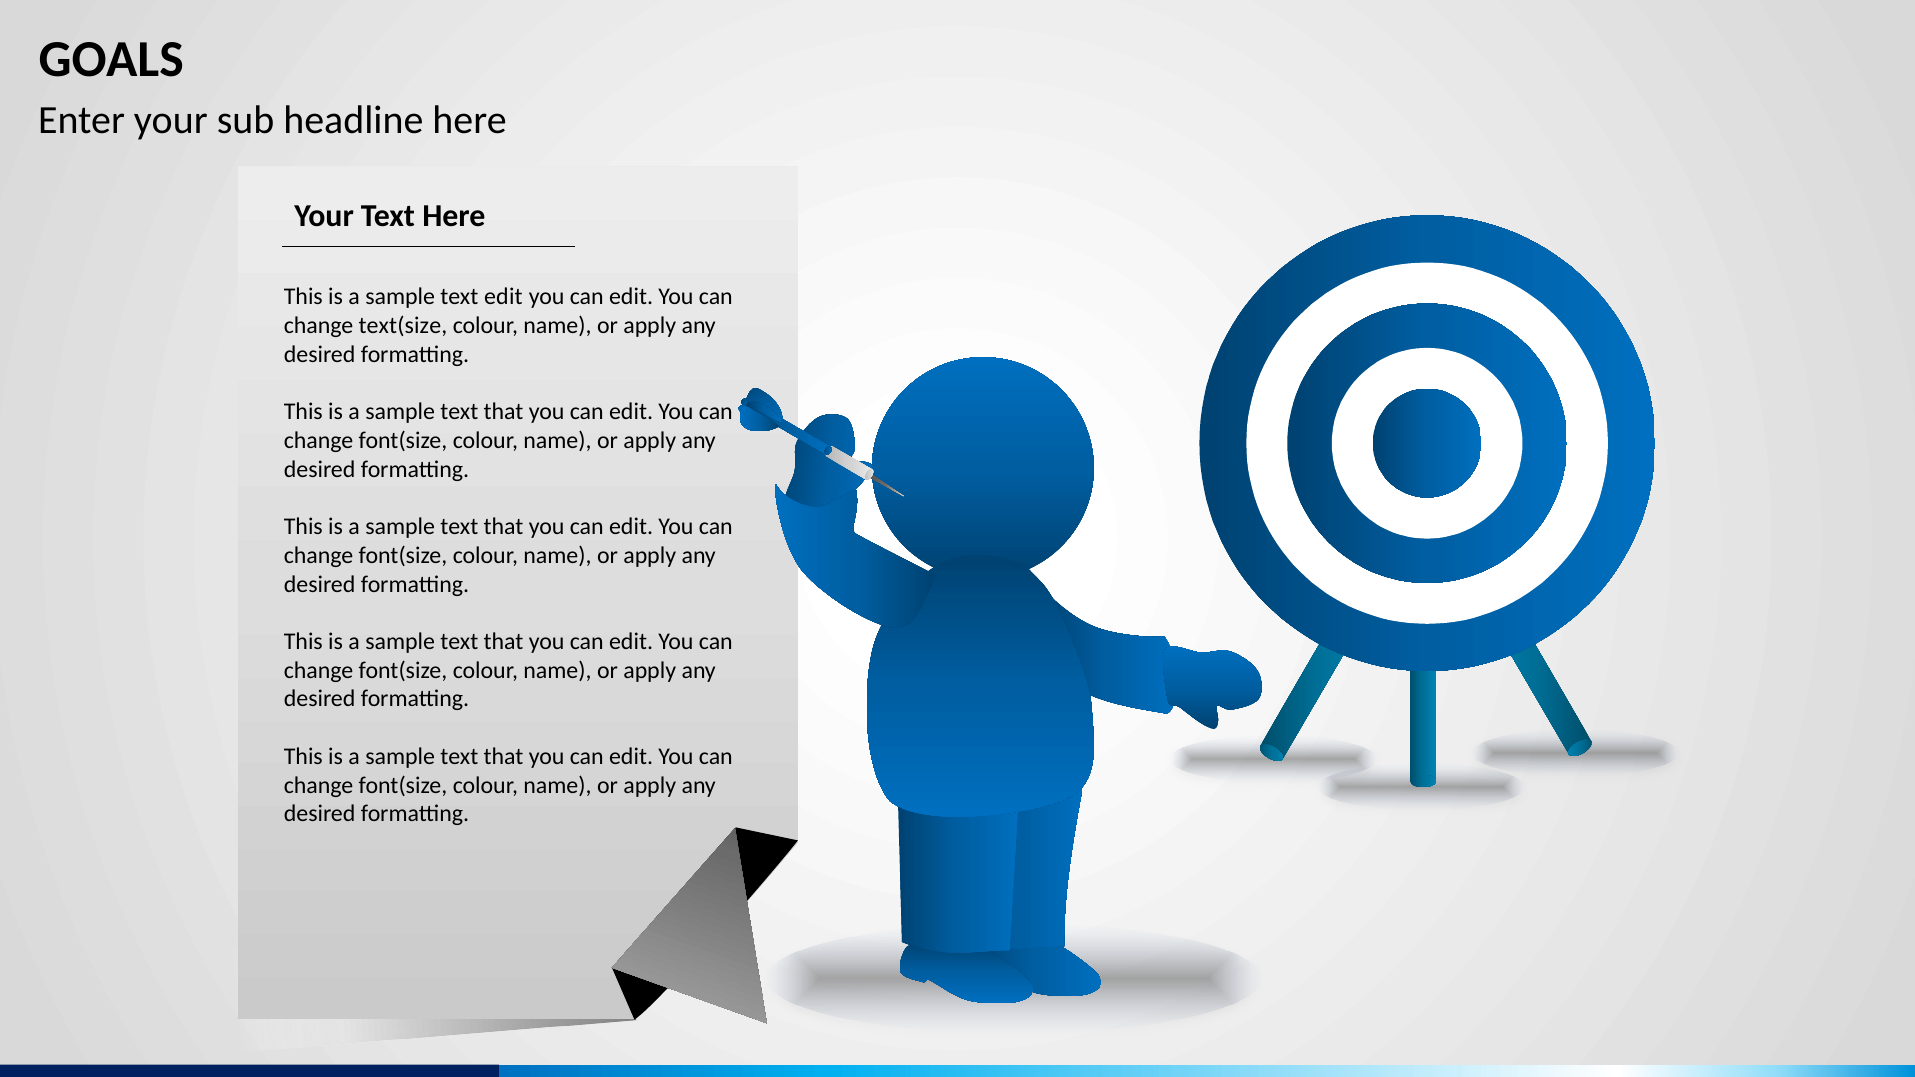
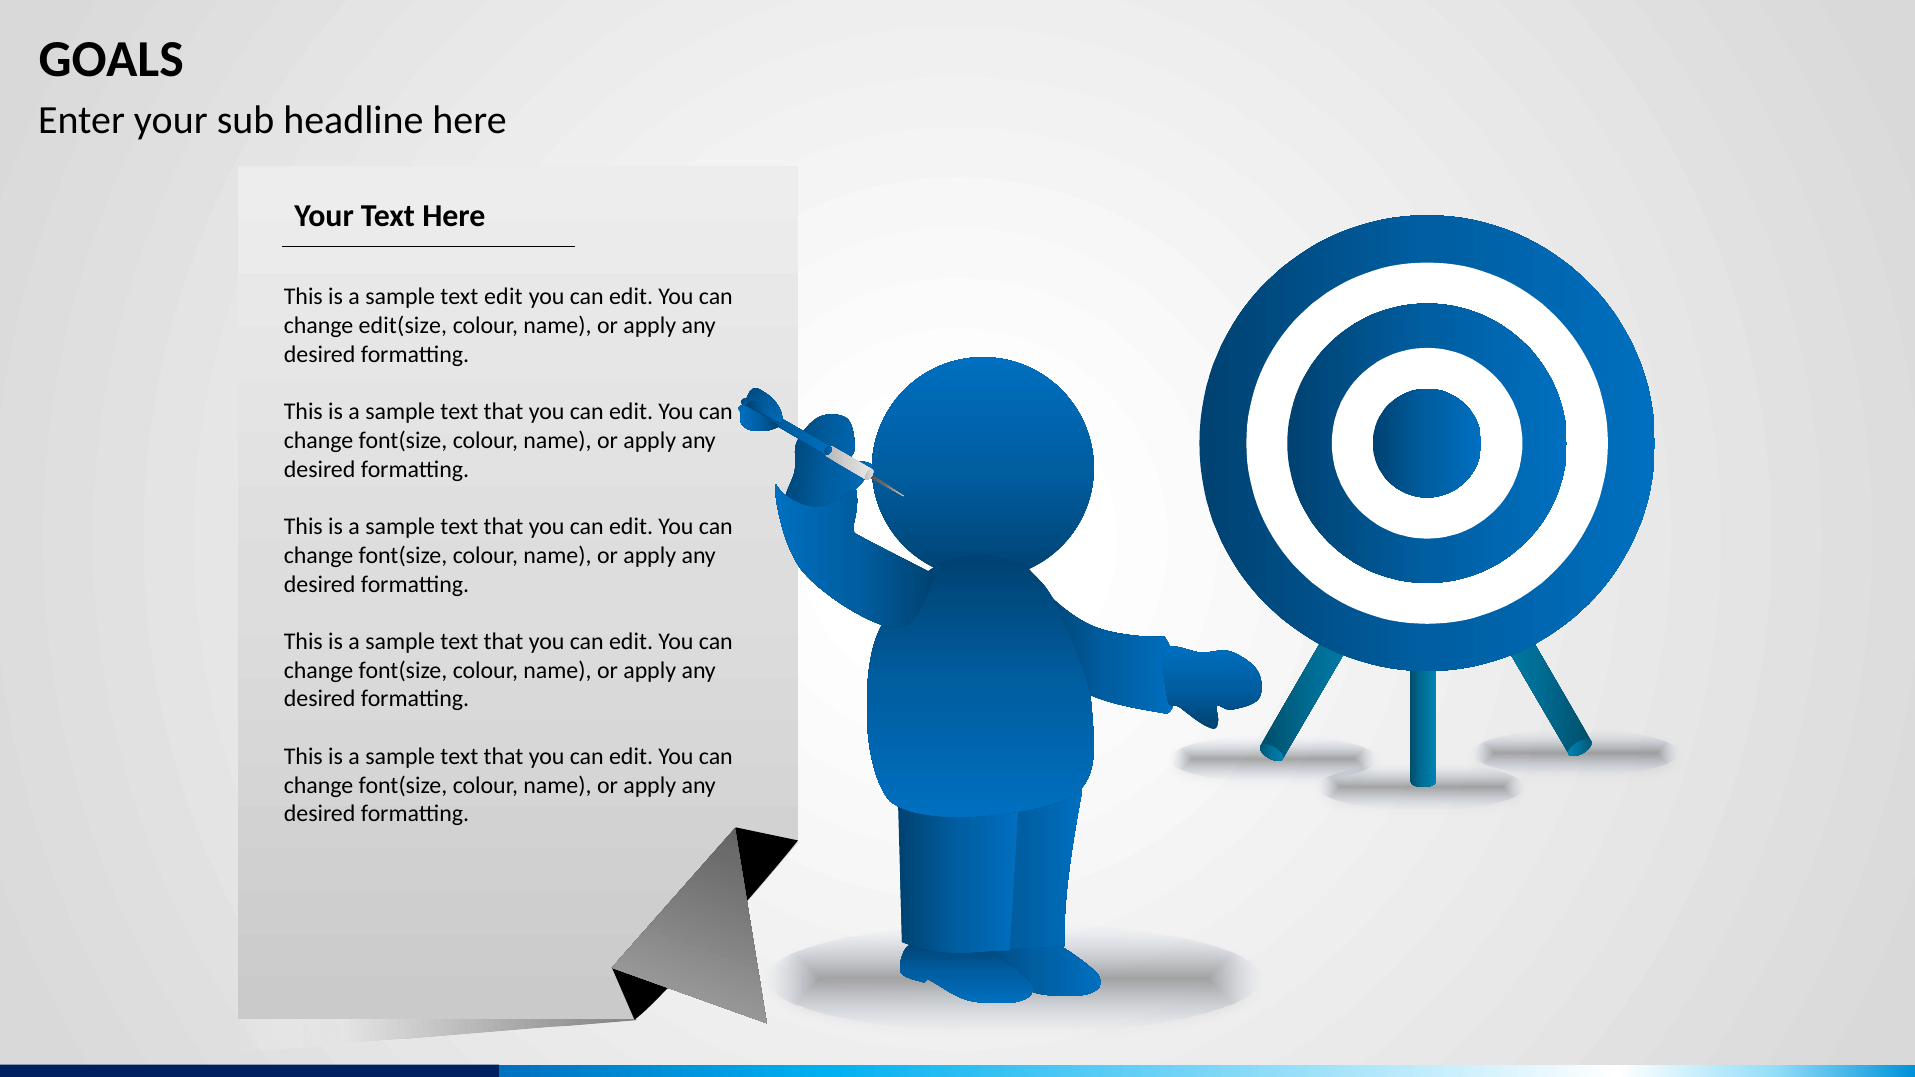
text(size: text(size -> edit(size (403, 326)
